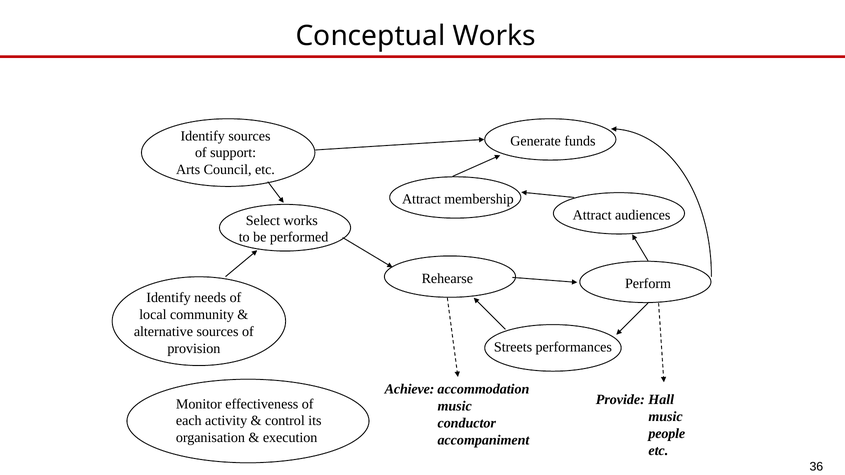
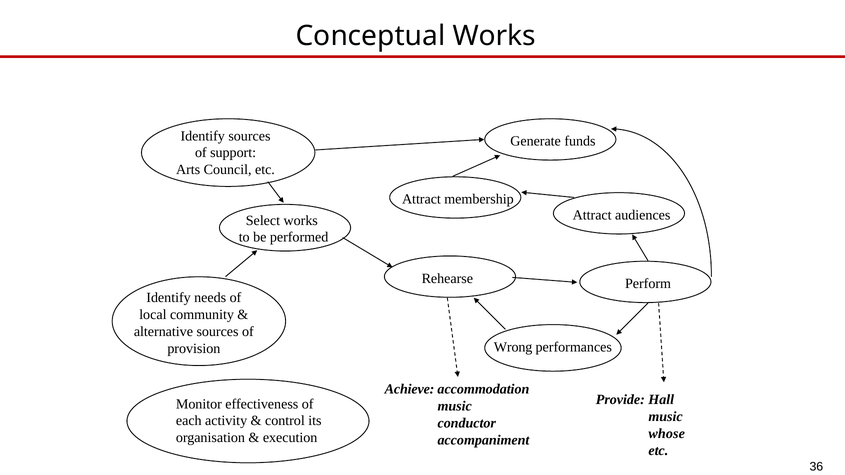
Streets: Streets -> Wrong (513, 347)
people: people -> whose (667, 434)
